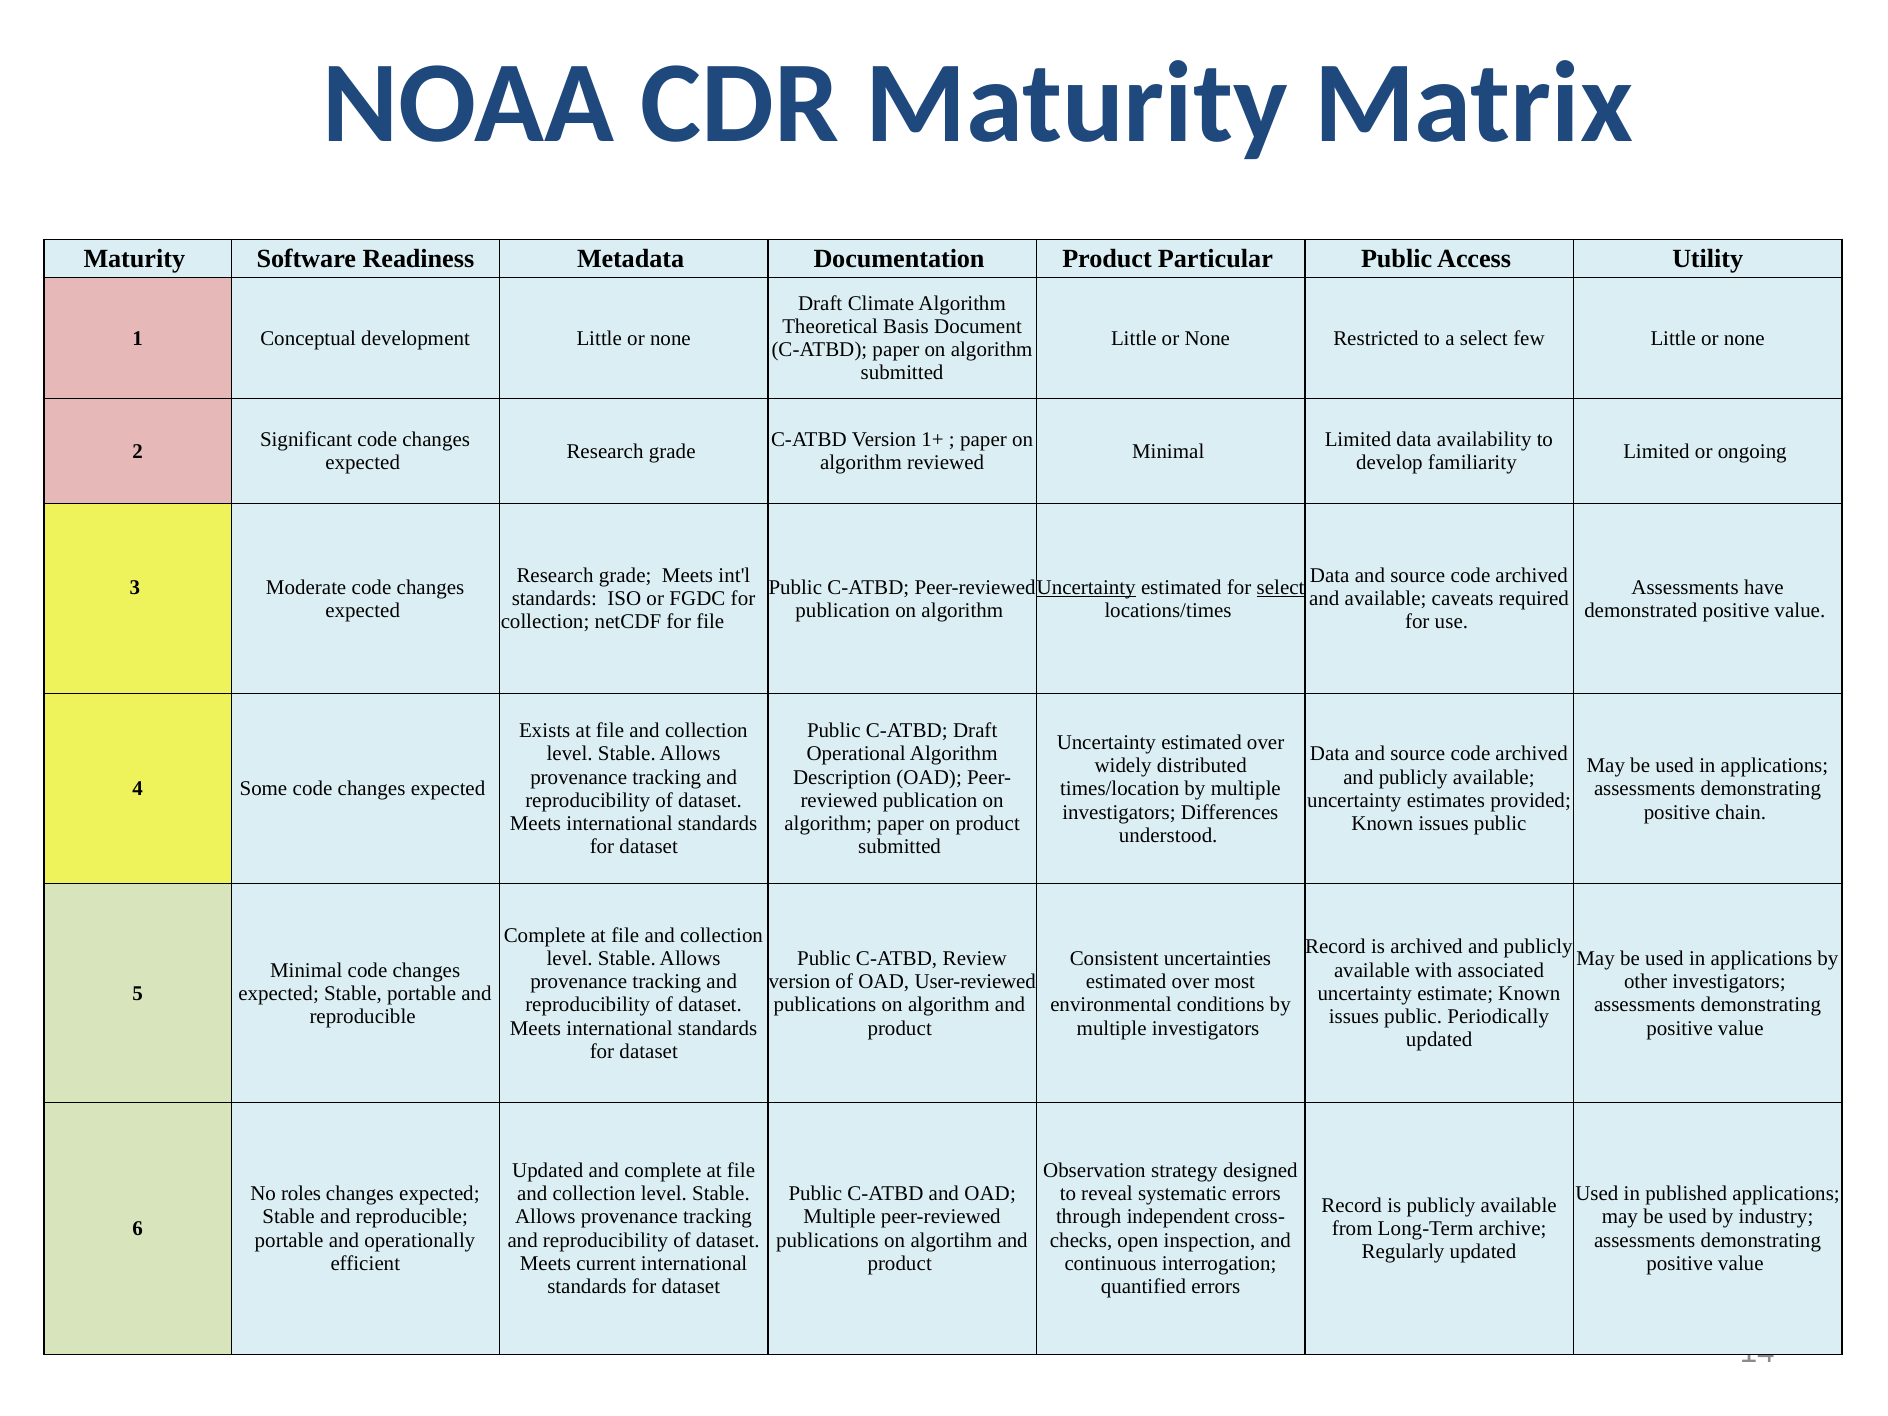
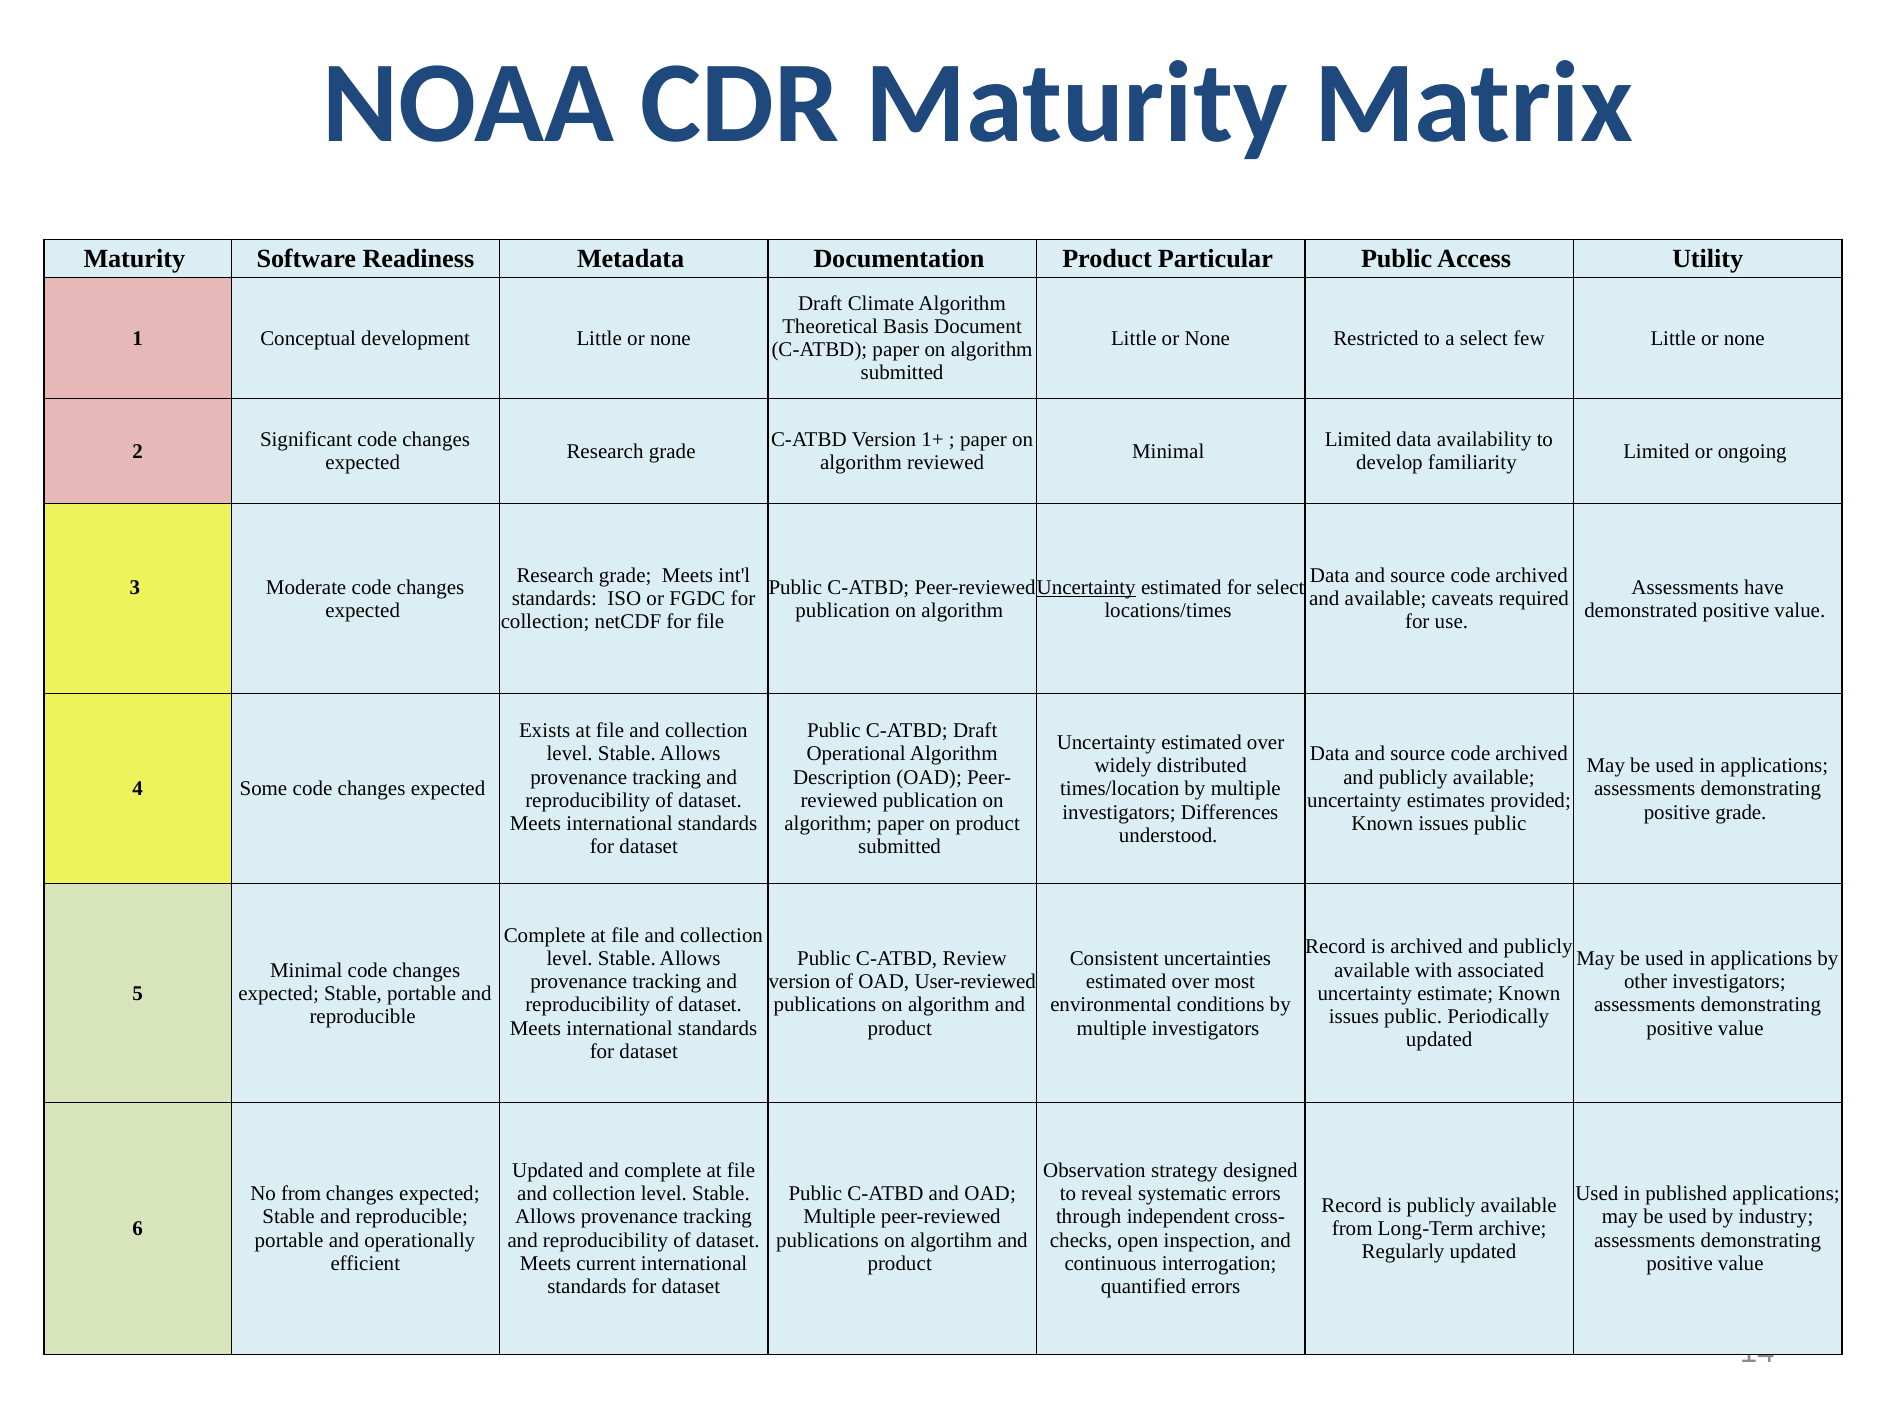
select underline: present -> none (1281, 587)
positive chain: chain -> grade (1741, 812)
No roles: roles -> from (301, 1194)
